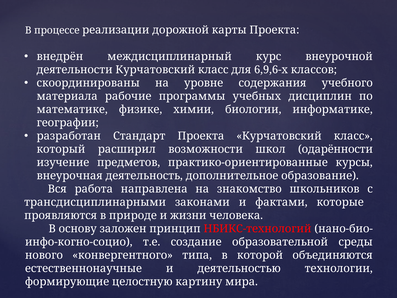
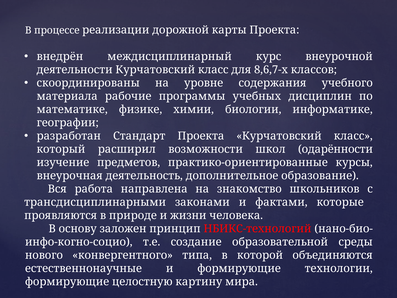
6,9,6-х: 6,9,6-х -> 8,6,7-х (271, 70)
и деятельностью: деятельностью -> формирующие (239, 268)
